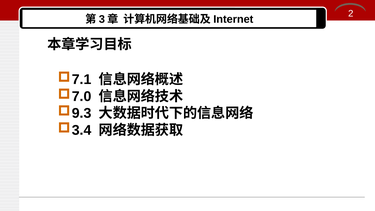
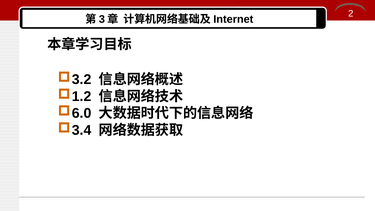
7.1: 7.1 -> 3.2 (82, 80)
7.0: 7.0 -> 1.2 (82, 96)
9.3: 9.3 -> 6.0 (82, 113)
